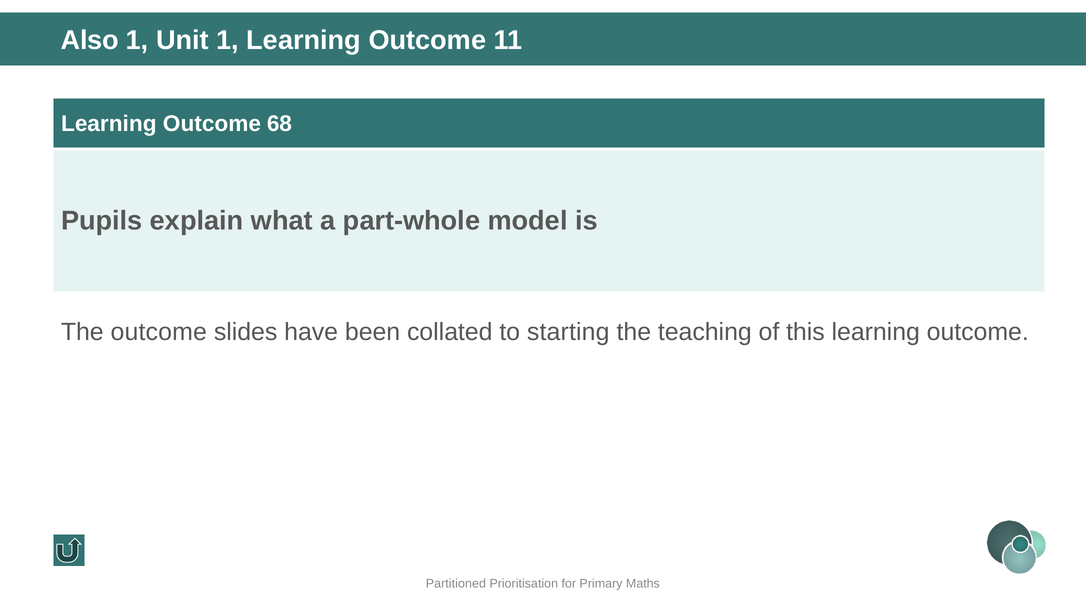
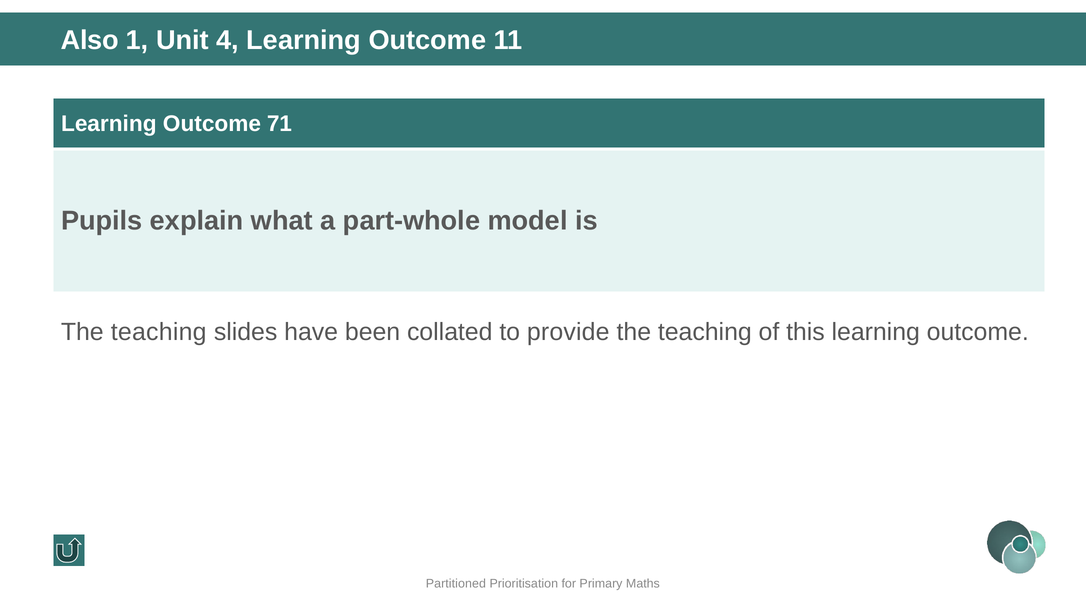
Unit 1: 1 -> 4 (228, 40)
68: 68 -> 71 (279, 124)
outcome: outcome -> teaching (159, 332)
starting: starting -> provide (568, 332)
